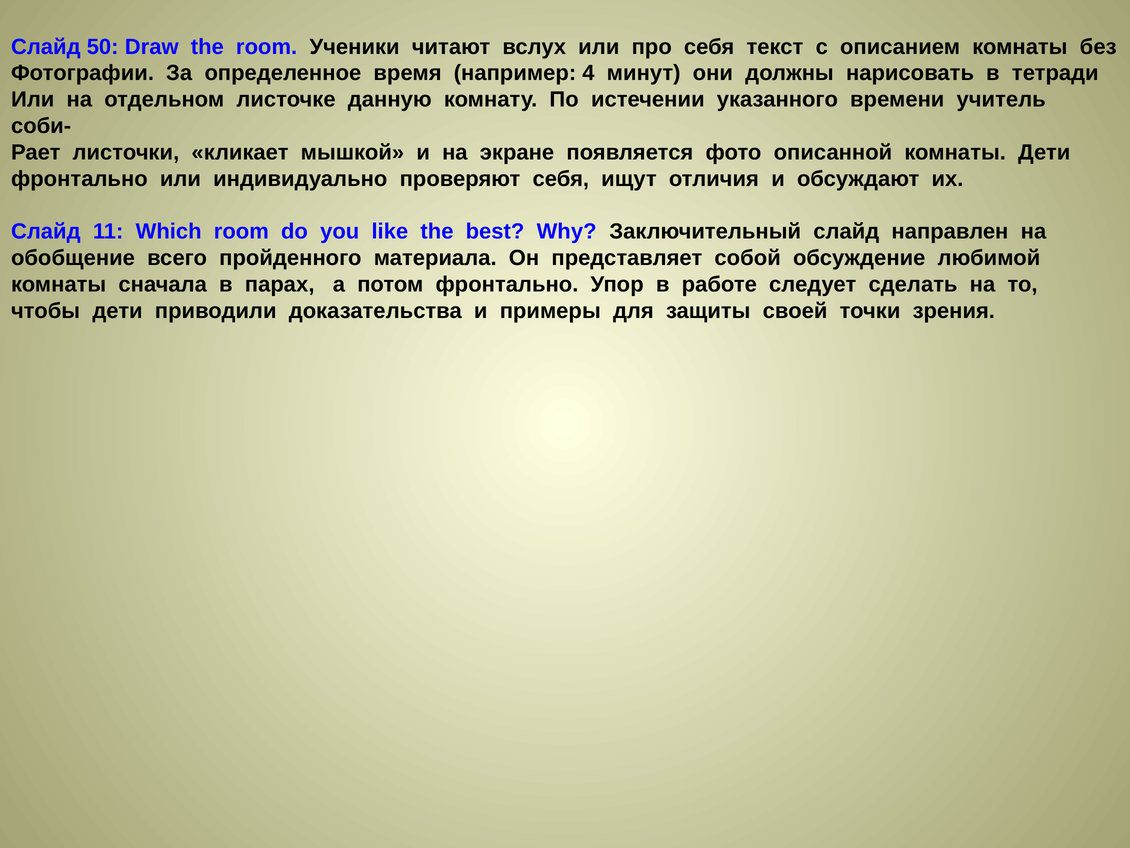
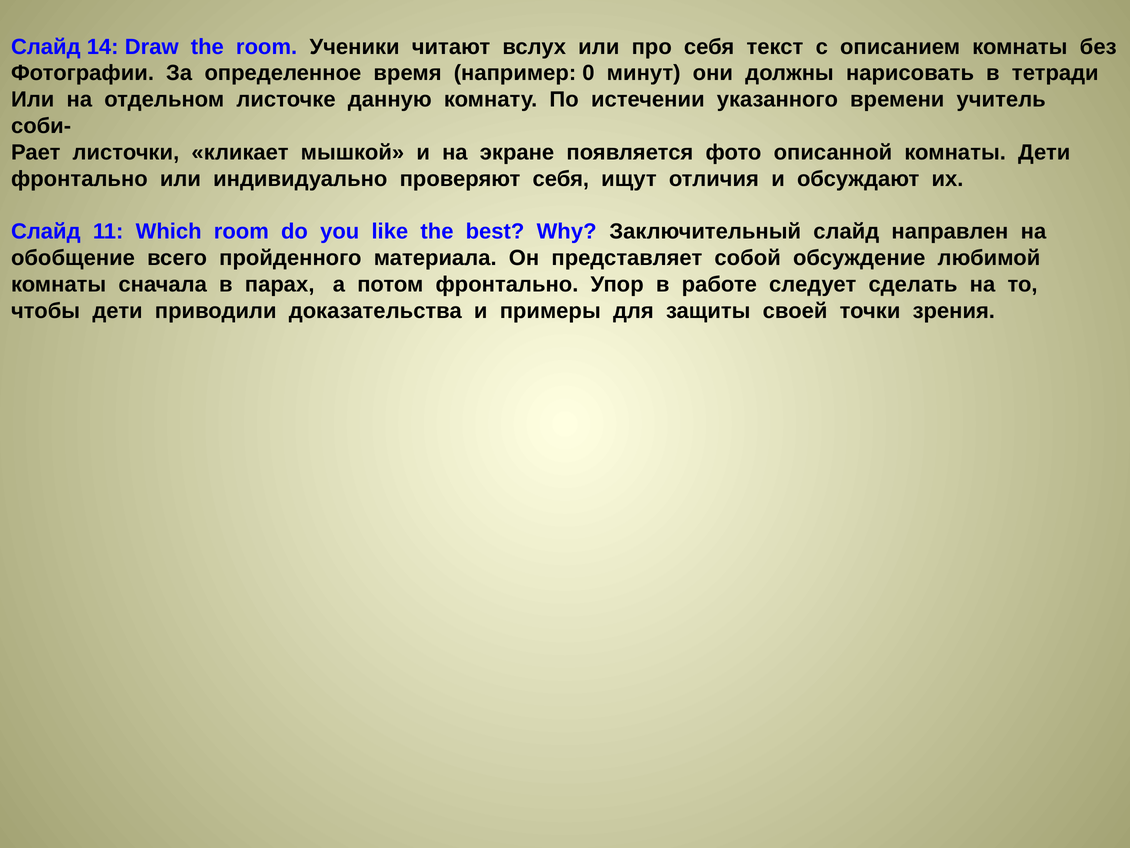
50: 50 -> 14 (103, 47)
4: 4 -> 0 (588, 73)
